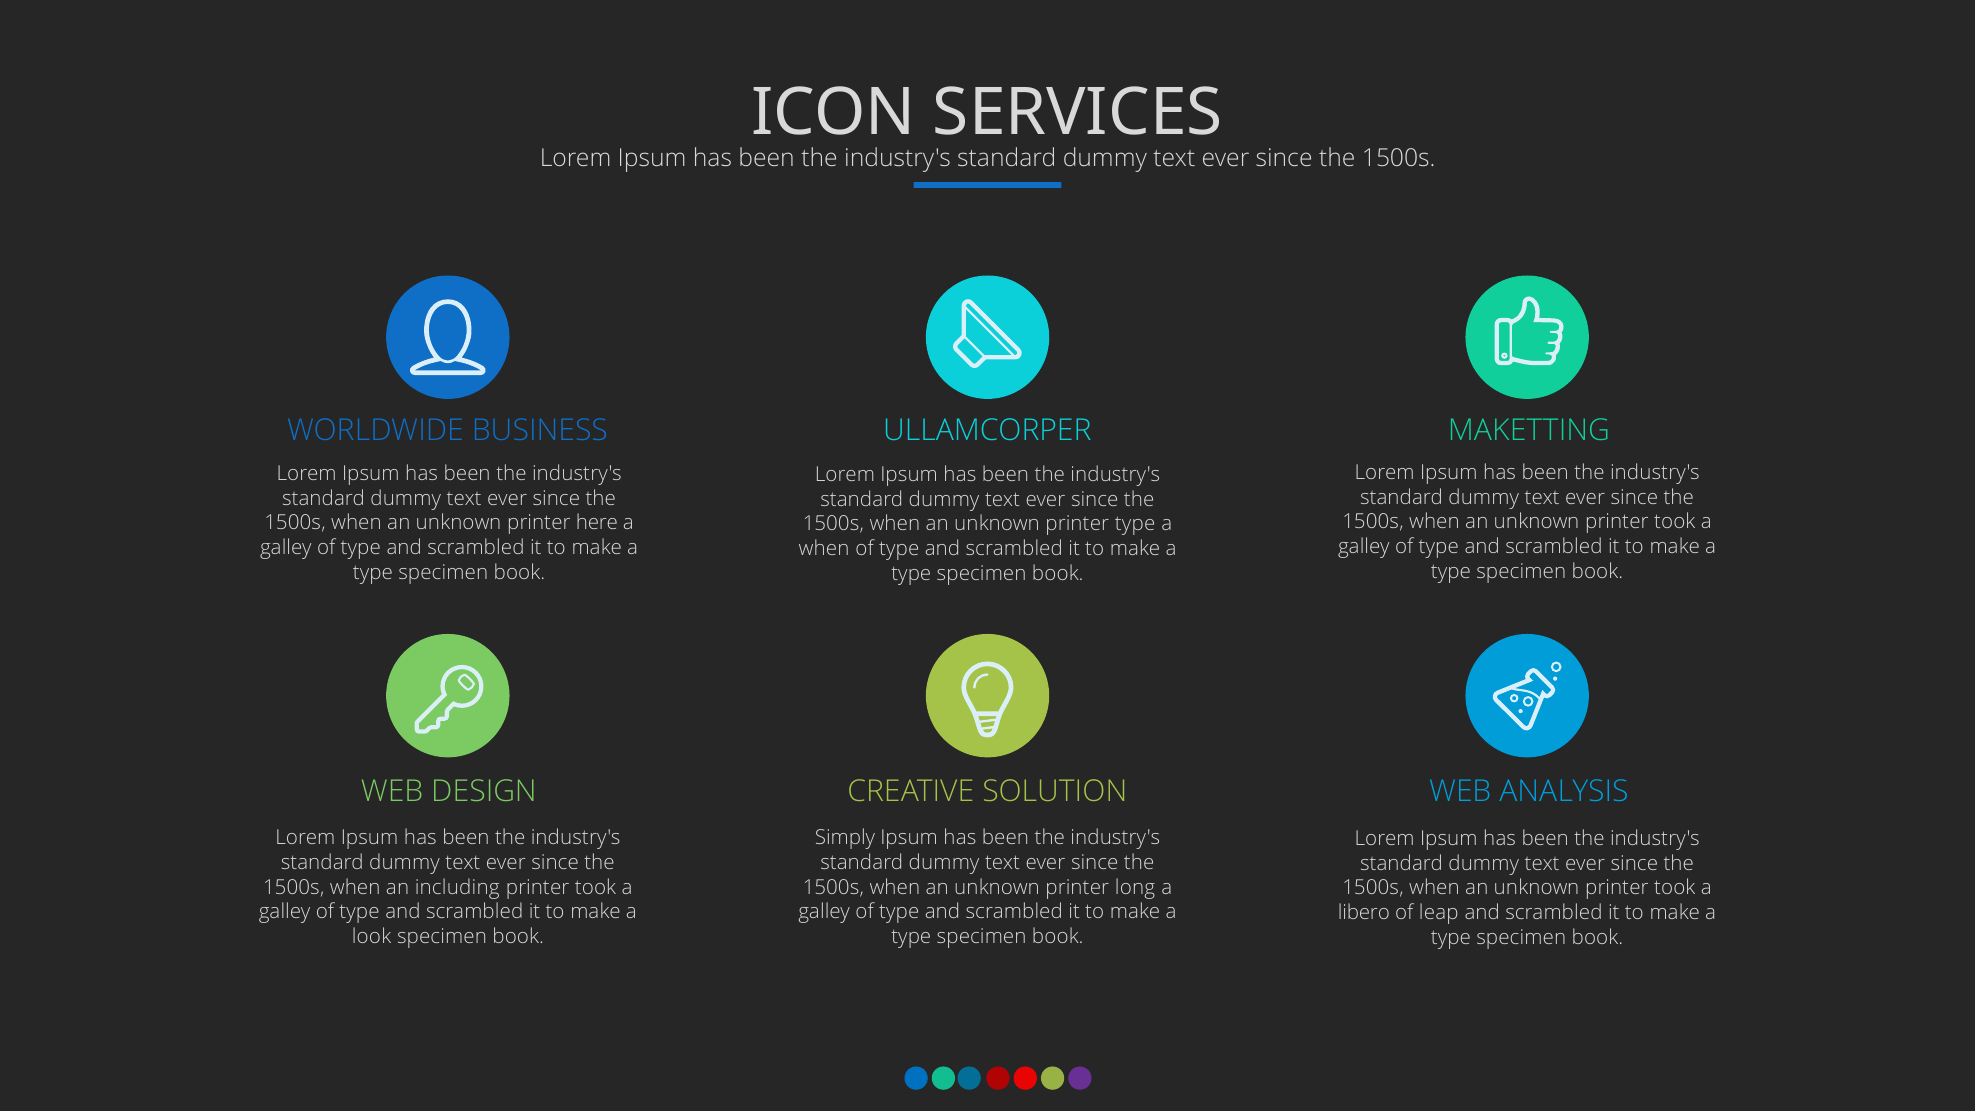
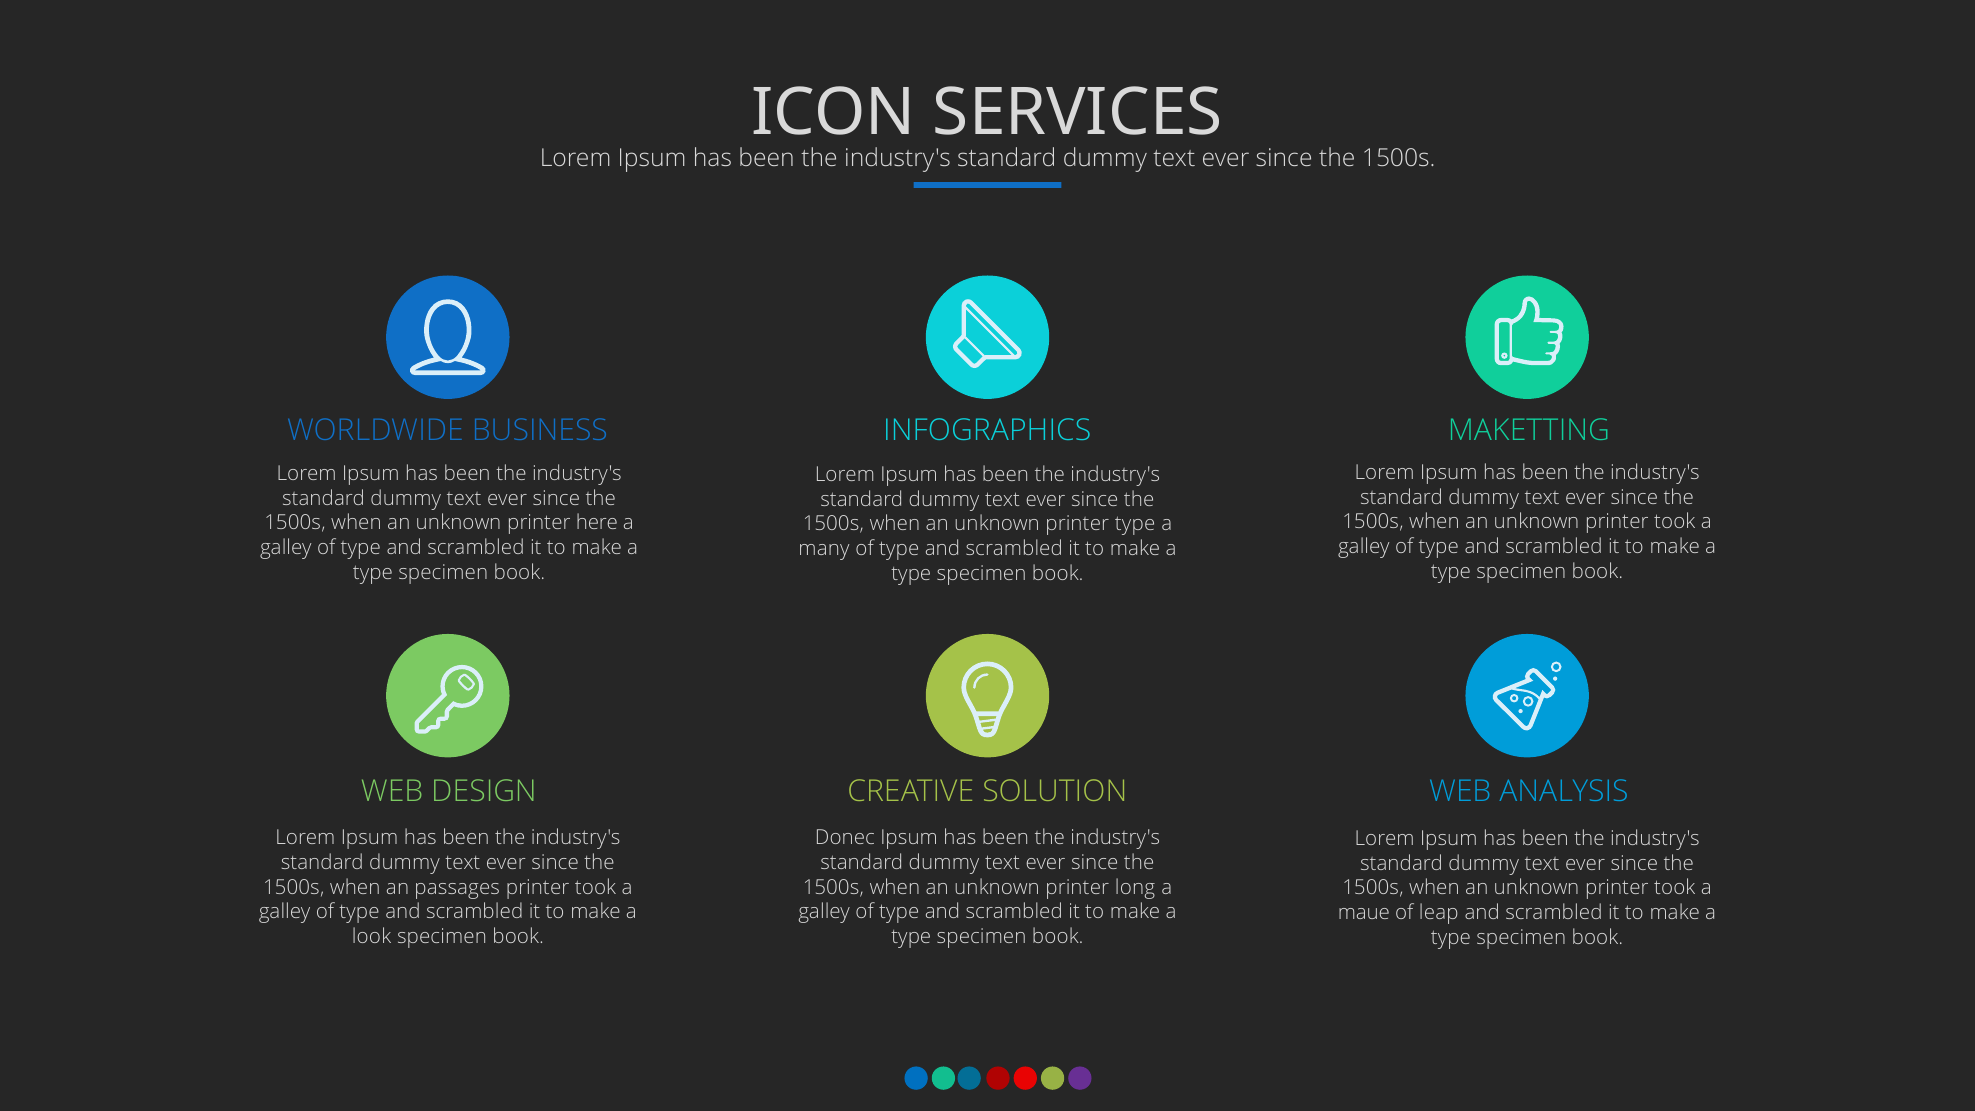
ULLAMCORPER: ULLAMCORPER -> INFOGRAPHICS (987, 431)
when: when -> many (824, 549)
Simply: Simply -> Donec (845, 838)
including: including -> passages (457, 887)
libero: libero -> maue (1364, 913)
